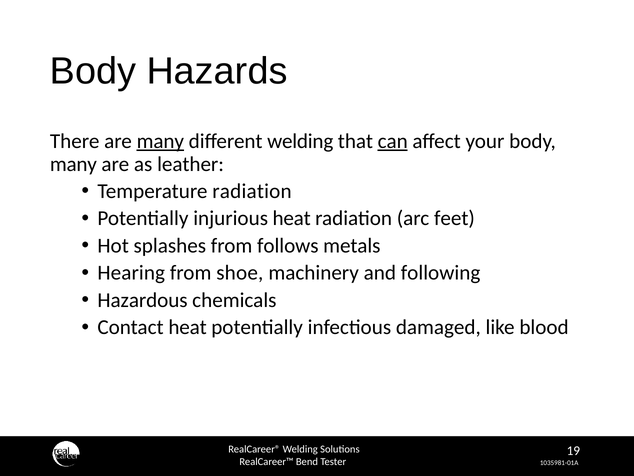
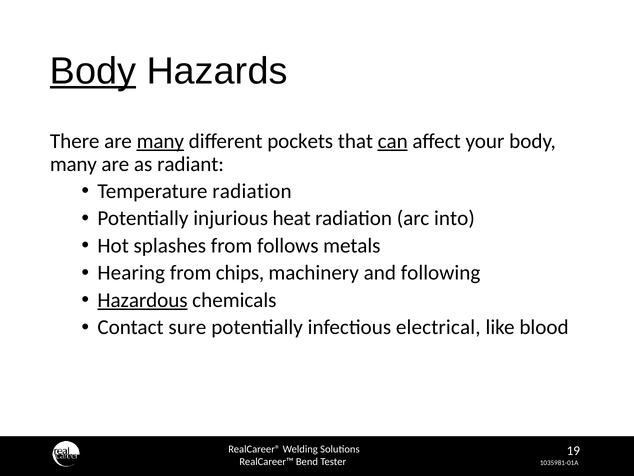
Body underline: none -> present (93, 71)
different welding: welding -> pockets (300, 141)
leather: leather -> radiant (191, 164)
feet: feet -> into (454, 218)
shoe: shoe -> chips (240, 273)
Hazardous underline: none -> present (143, 300)
Contact heat: heat -> sure (187, 327)
damaged: damaged -> electrical (438, 327)
